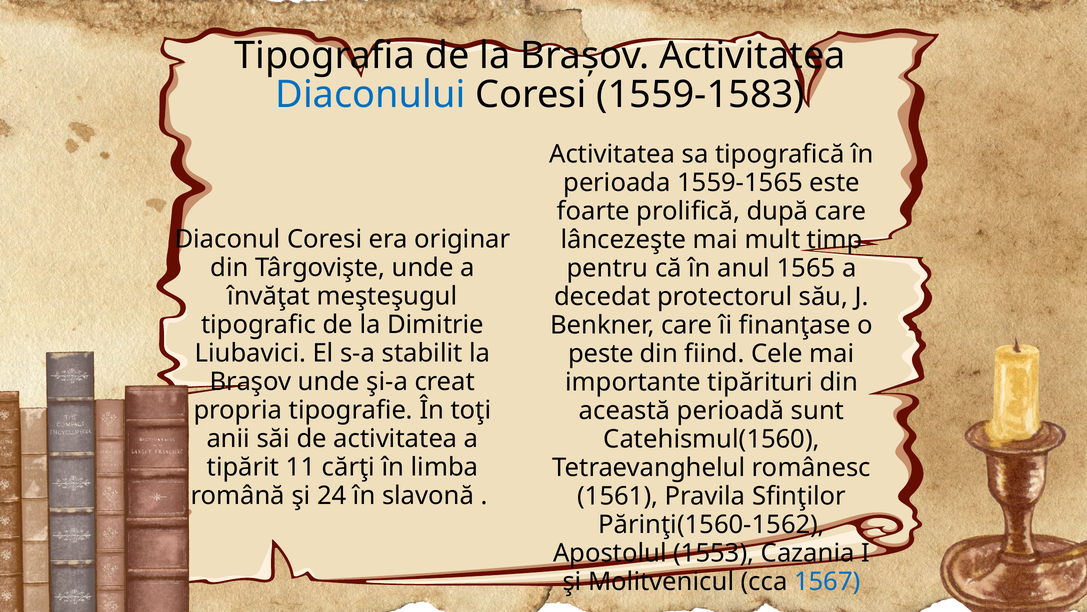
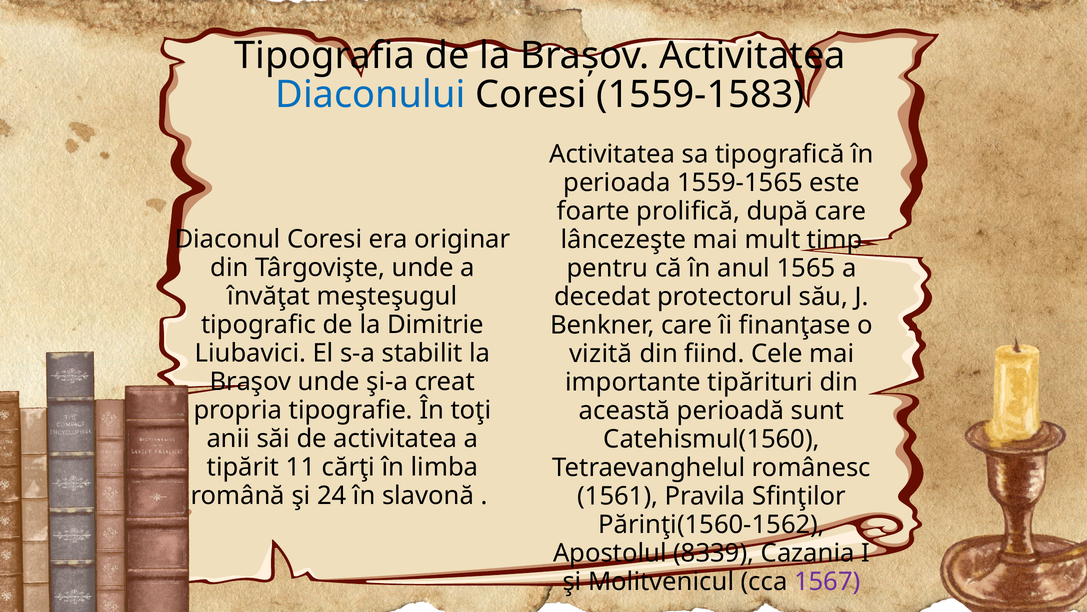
peste: peste -> vizită (601, 353)
1553: 1553 -> 8339 (714, 553)
1567 colour: blue -> purple (827, 581)
